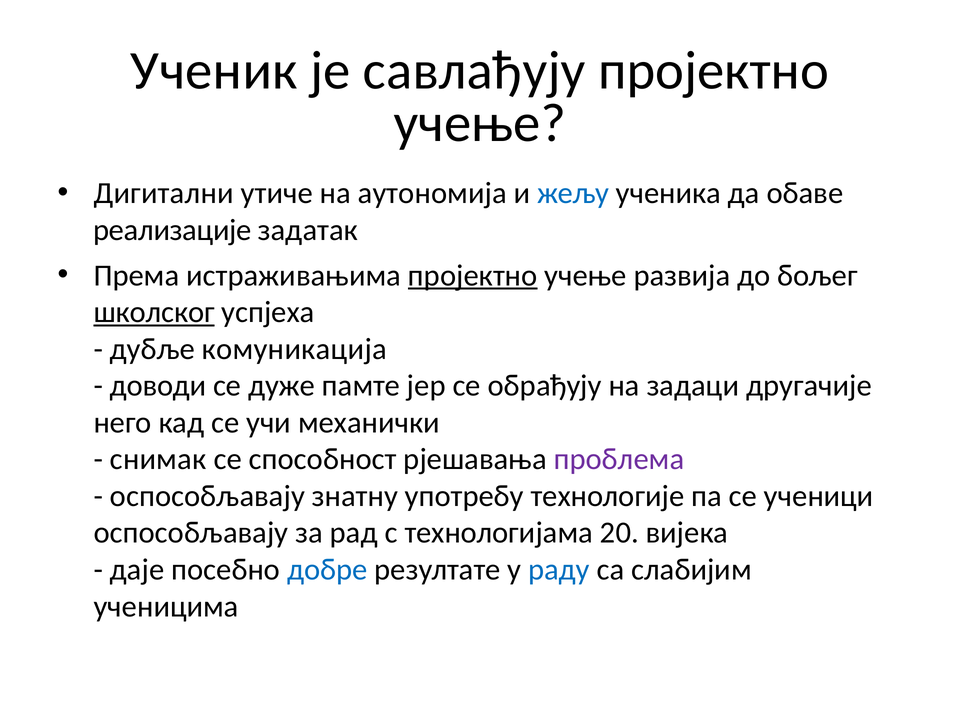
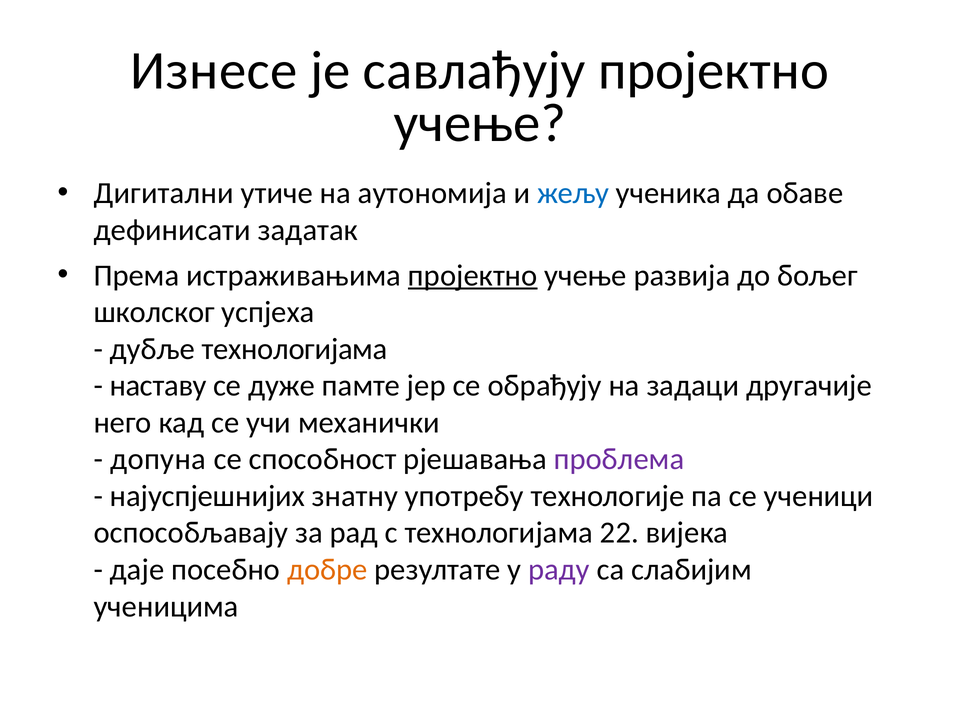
Ученик: Ученик -> Изнесе (214, 71)
реализације: реализације -> дефинисати (172, 230)
школског underline: present -> none (154, 312)
дубље комуникација: комуникација -> технологијама (295, 349)
доводи: доводи -> наставу (158, 386)
снимак: снимак -> допуна (158, 459)
оспособљавају: оспособљавају -> најуспјешнијих (207, 496)
20: 20 -> 22 (619, 533)
добре colour: blue -> orange (327, 570)
раду colour: blue -> purple (559, 570)
